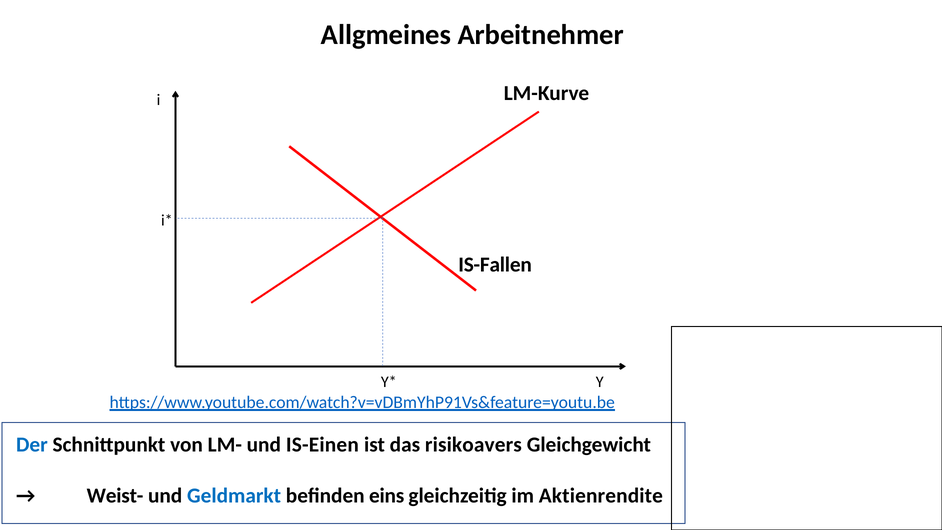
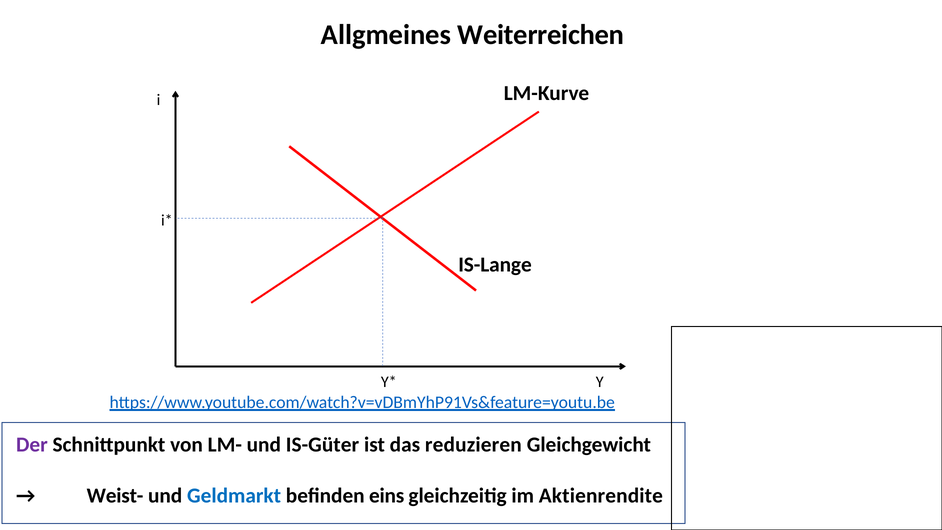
Arbeitnehmer: Arbeitnehmer -> Weiterreichen (541, 35)
IS-Fallen: IS-Fallen -> IS-Lange (495, 265)
Der colour: blue -> purple (32, 445)
IS-Einen: IS-Einen -> IS-Güter (322, 445)
risikoavers: risikoavers -> reduzieren (473, 445)
